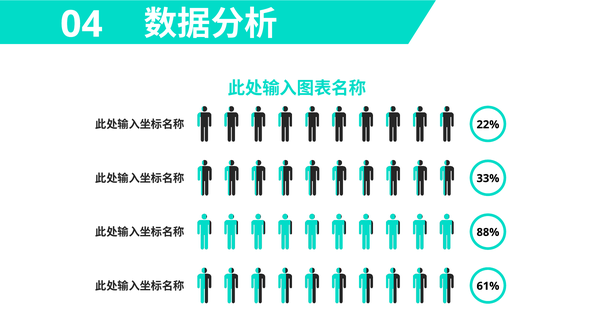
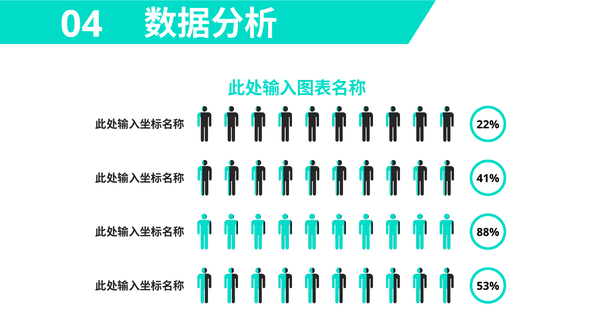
33%: 33% -> 41% (488, 178)
61%: 61% -> 53% (488, 286)
